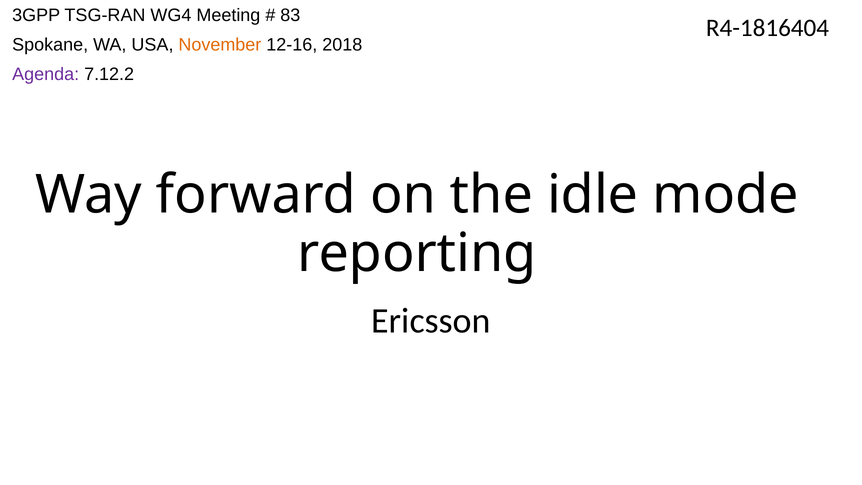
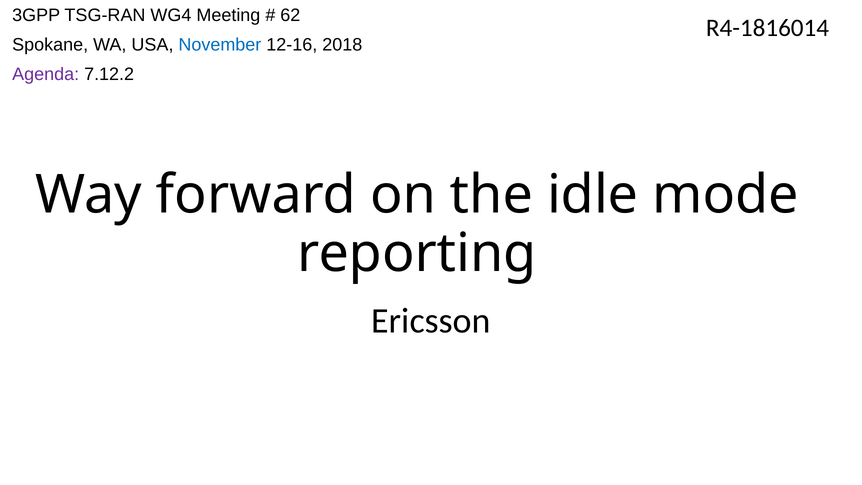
83: 83 -> 62 (290, 15)
R4-1816404: R4-1816404 -> R4-1816014 (767, 28)
November colour: orange -> blue (220, 45)
